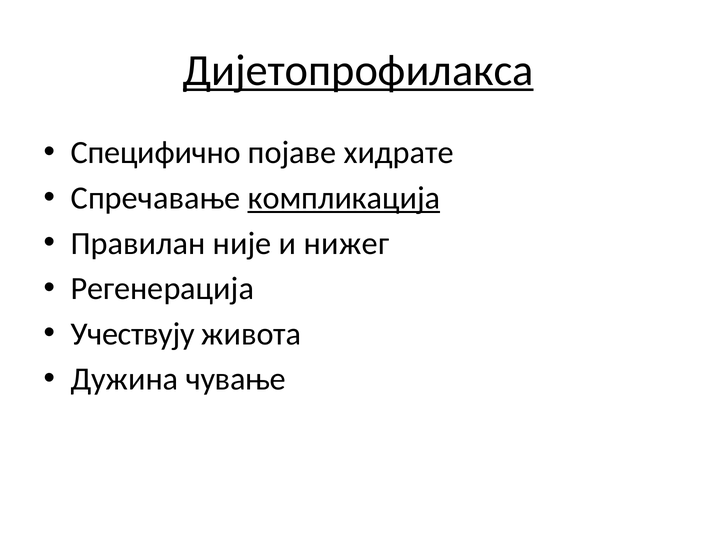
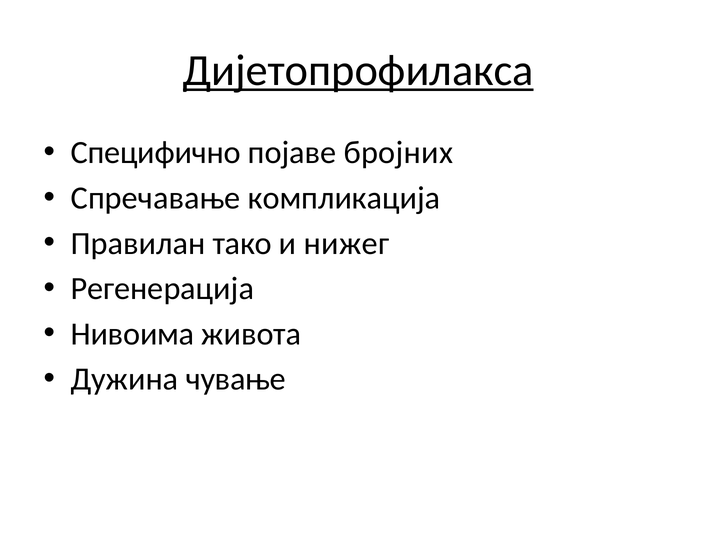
хидрате: хидрате -> бројних (398, 153)
компликација underline: present -> none (344, 198)
није: није -> тако (242, 243)
Учествују: Учествују -> Нивоима (133, 334)
